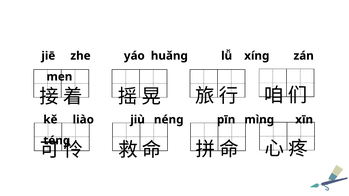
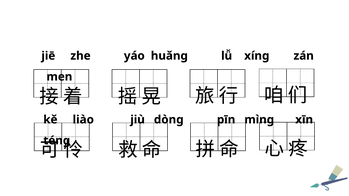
néng: néng -> dòng (169, 120)
